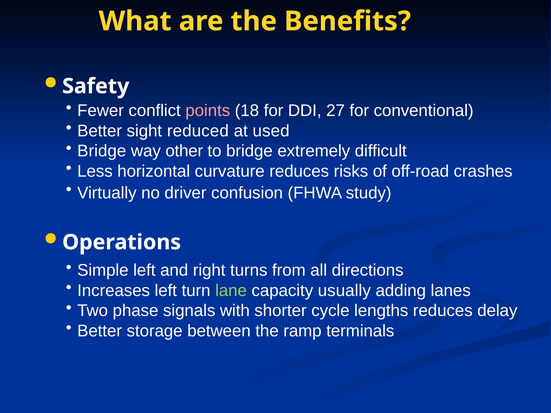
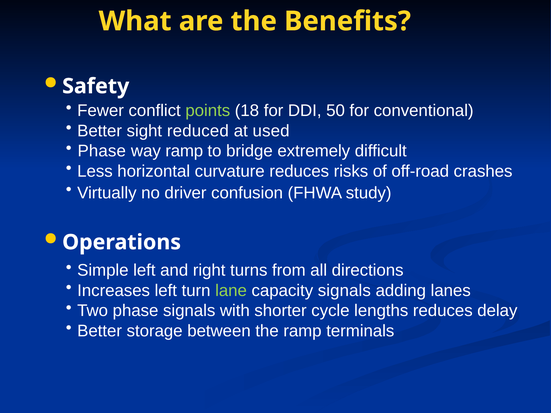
points colour: pink -> light green (208, 111)
27: 27 -> 50 (336, 111)
Bridge: Bridge -> Phase (102, 151)
way other: other -> ramp (184, 151)
capacity usually: usually -> signals (344, 291)
